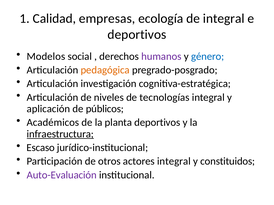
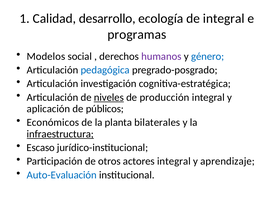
empresas: empresas -> desarrollo (107, 19)
deportivos: deportivos -> programas (137, 35)
pedagógica colour: orange -> blue (105, 70)
niveles underline: none -> present (109, 98)
tecnologías: tecnologías -> producción (164, 98)
Académicos: Académicos -> Económicos (53, 123)
planta deportivos: deportivos -> bilaterales (157, 123)
constituidos: constituidos -> aprendizaje (228, 162)
Auto-Evaluación colour: purple -> blue (62, 175)
